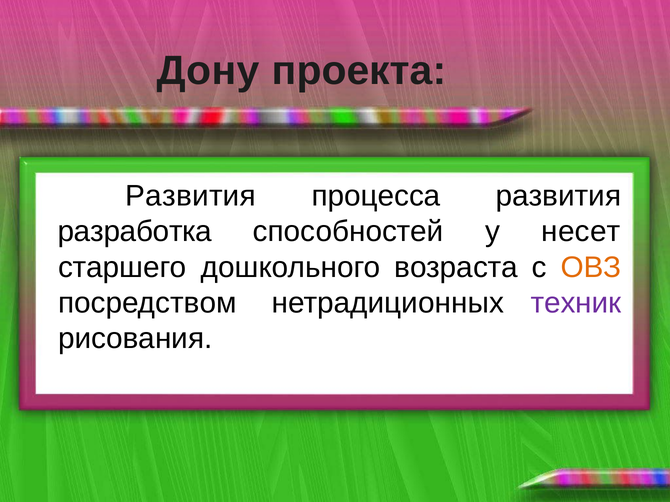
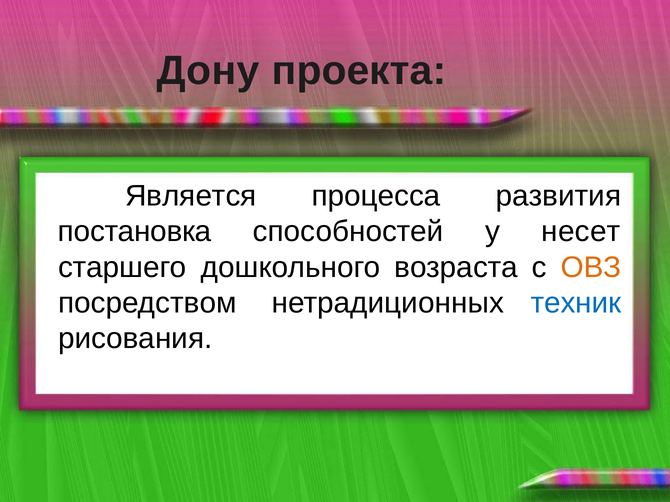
Развития: Развития -> Является (191, 196)
разработка: разработка -> постановка (135, 232)
техник colour: purple -> blue (576, 303)
